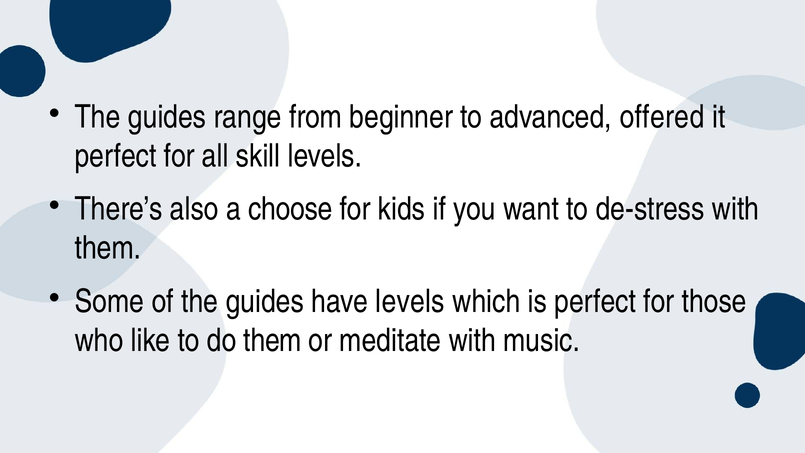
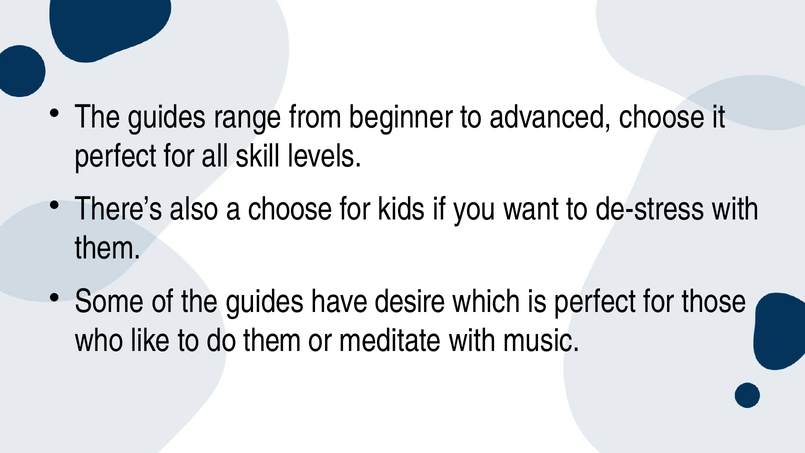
advanced offered: offered -> choose (662, 117)
have levels: levels -> desire (410, 301)
